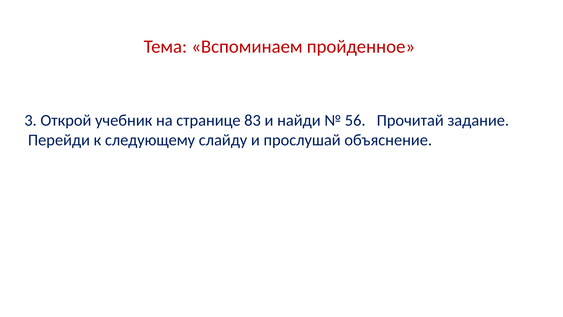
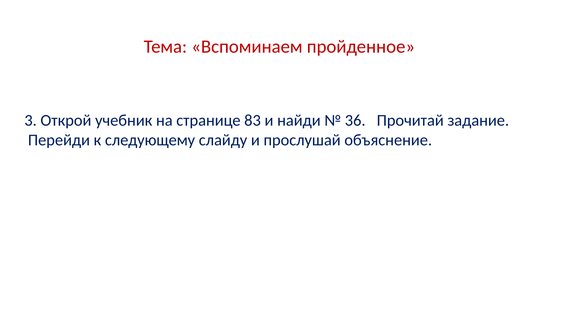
56: 56 -> 36 (355, 120)
